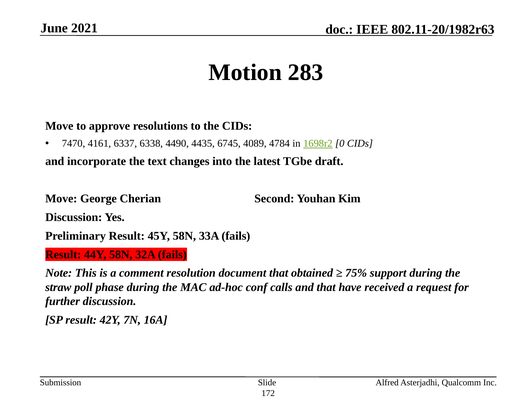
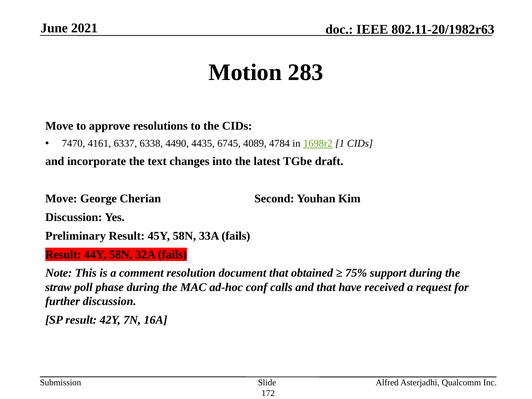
0: 0 -> 1 (340, 143)
